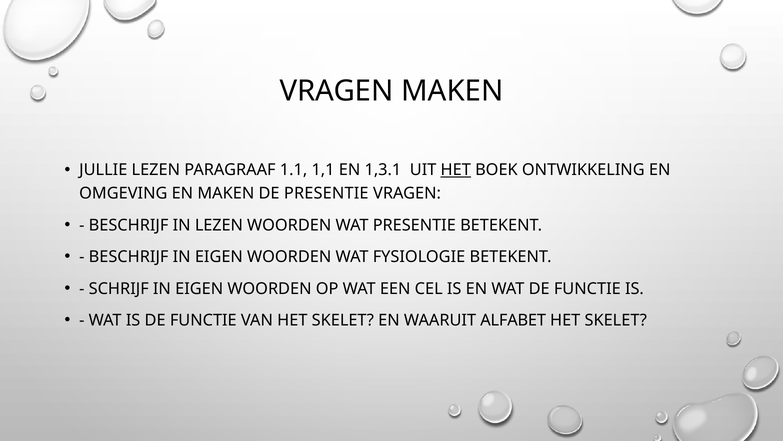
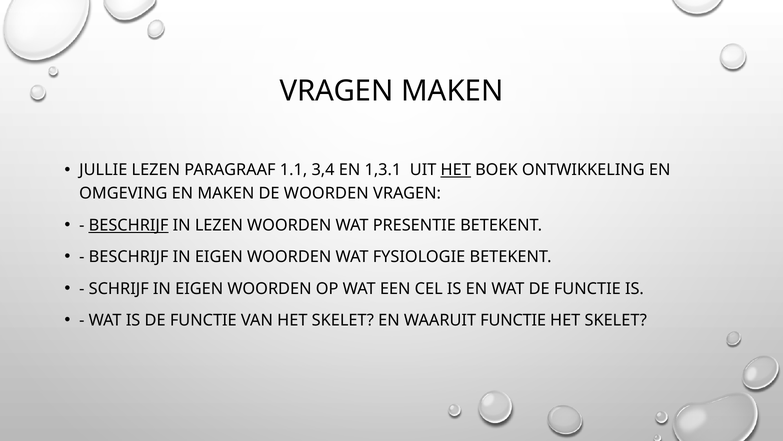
1,1: 1,1 -> 3,4 (323, 170)
DE PRESENTIE: PRESENTIE -> WOORDEN (326, 193)
BESCHRIJF underline: none -> present (129, 225)
WAARUIT ALFABET: ALFABET -> FUNCTIE (513, 320)
